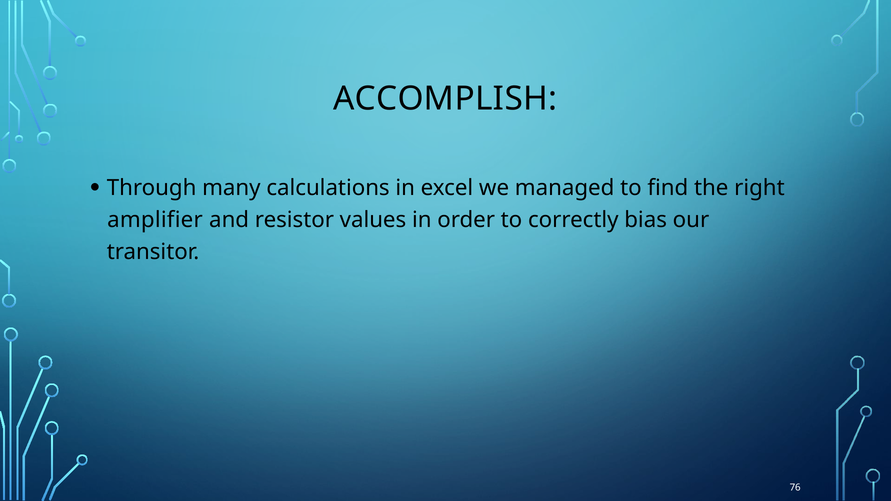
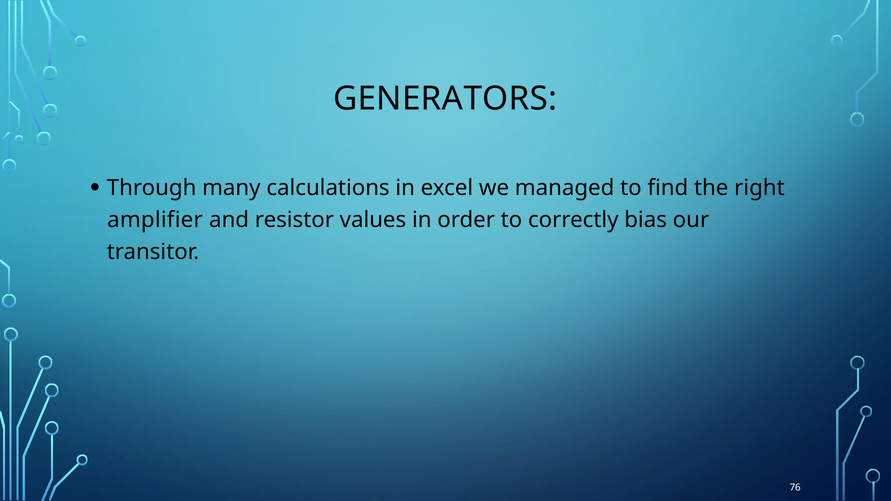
ACCOMPLISH: ACCOMPLISH -> GENERATORS (445, 99)
